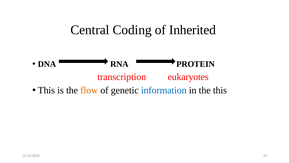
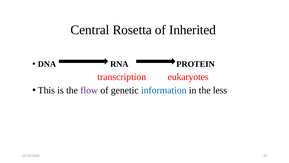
Coding: Coding -> Rosetta (132, 30)
flow colour: orange -> purple (89, 90)
the this: this -> less (220, 90)
